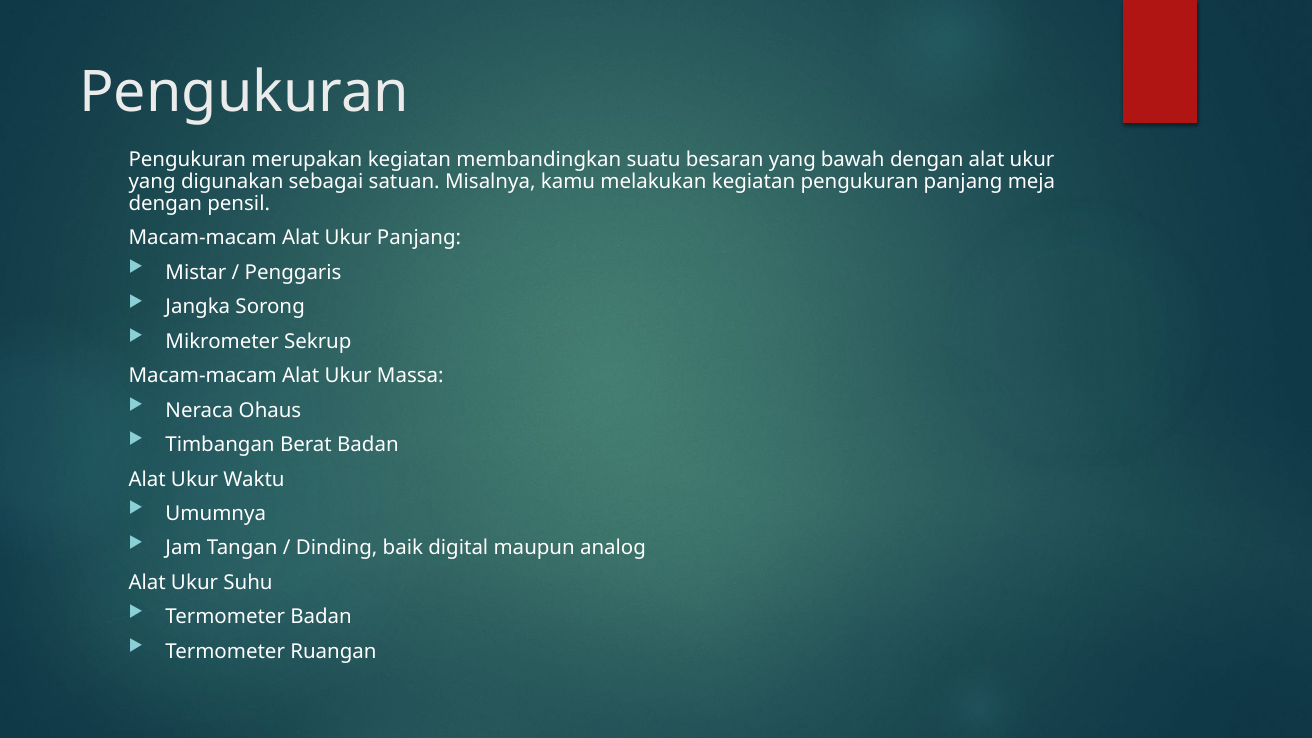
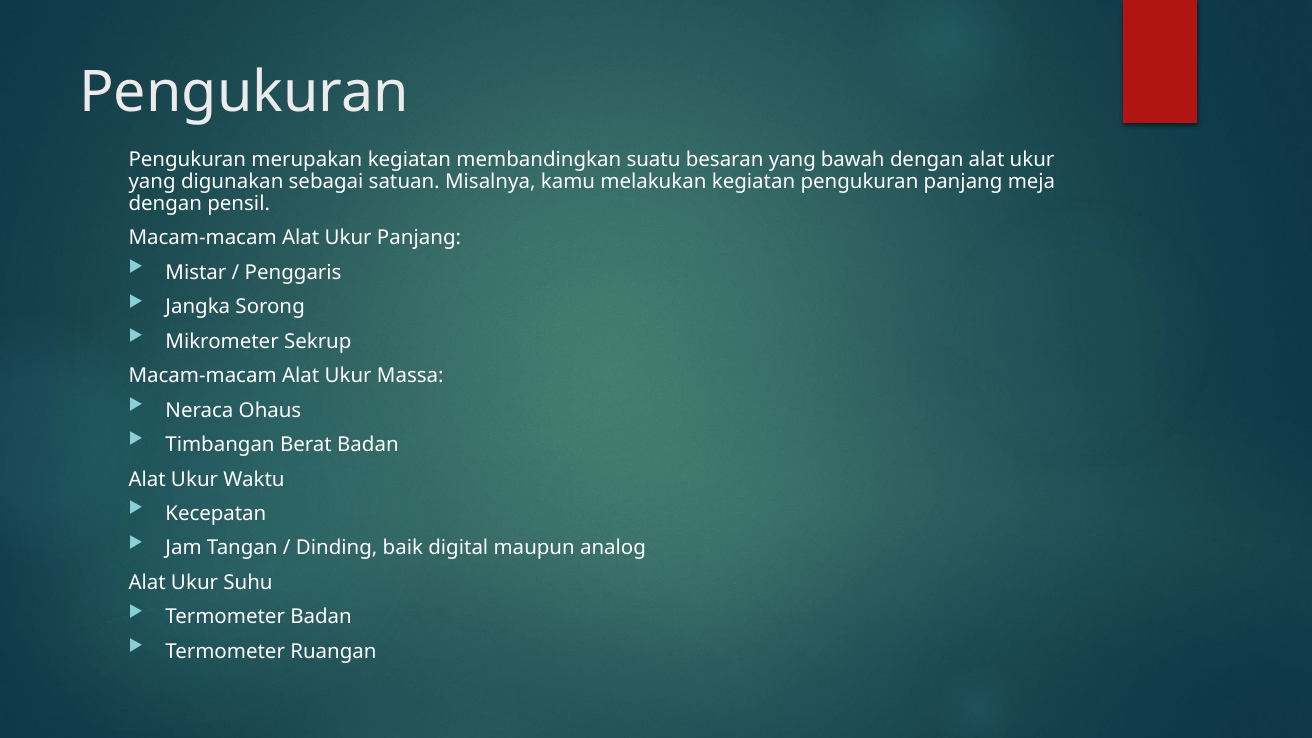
Umumnya: Umumnya -> Kecepatan (216, 514)
